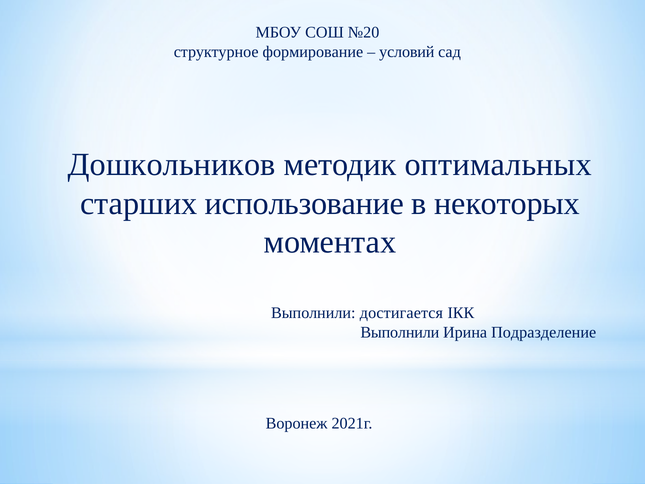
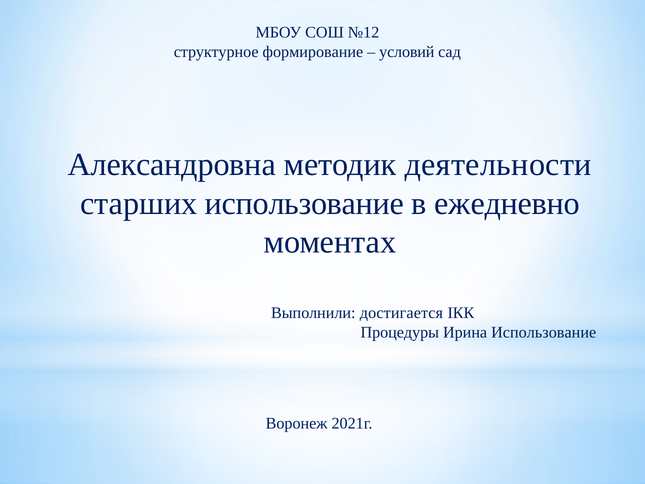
№20: №20 -> №12 (364, 32)
Дошкольников: Дошкольников -> Александровна (172, 165)
оптимальных: оптимальных -> деятельности (498, 165)
некоторых: некоторых -> ежедневно (507, 203)
Выполнили: Выполнили -> Процедуры (400, 332)
Ирина Подразделение: Подразделение -> Использование (544, 332)
